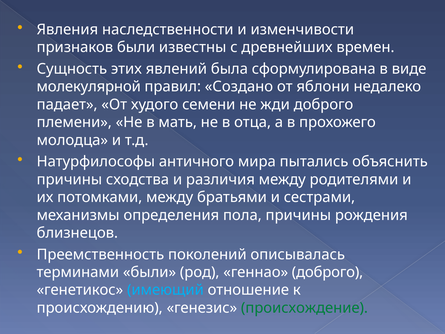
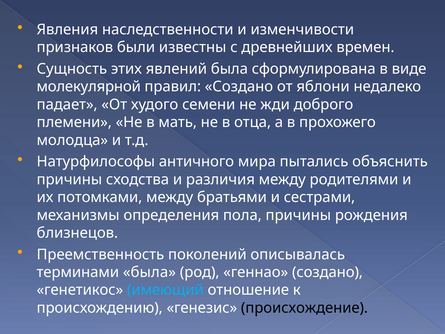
терминами были: были -> была (149, 272)
геннао доброго: доброго -> создано (327, 272)
происхождение colour: green -> black (304, 308)
